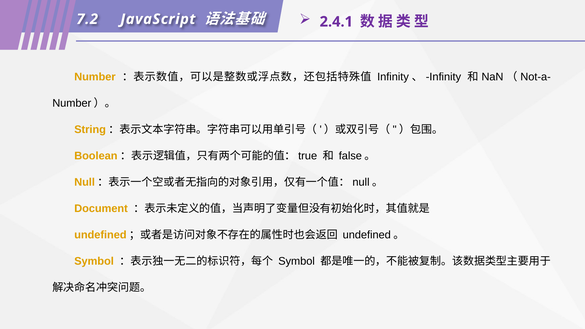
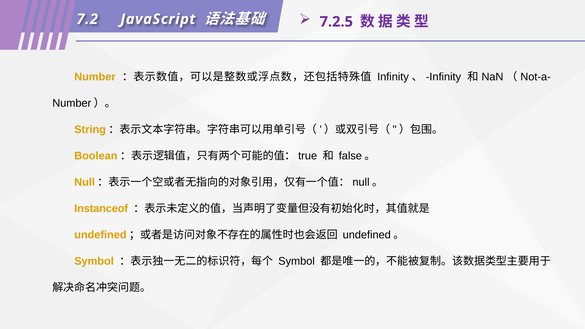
2.4.1: 2.4.1 -> 7.2.5 (336, 22)
Document: Document -> Instanceof (101, 208)
